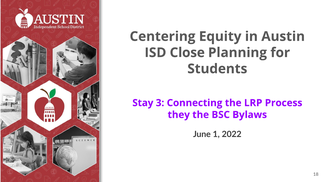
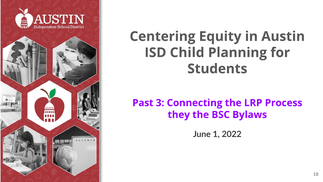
Close: Close -> Child (187, 53)
Stay: Stay -> Past (143, 103)
